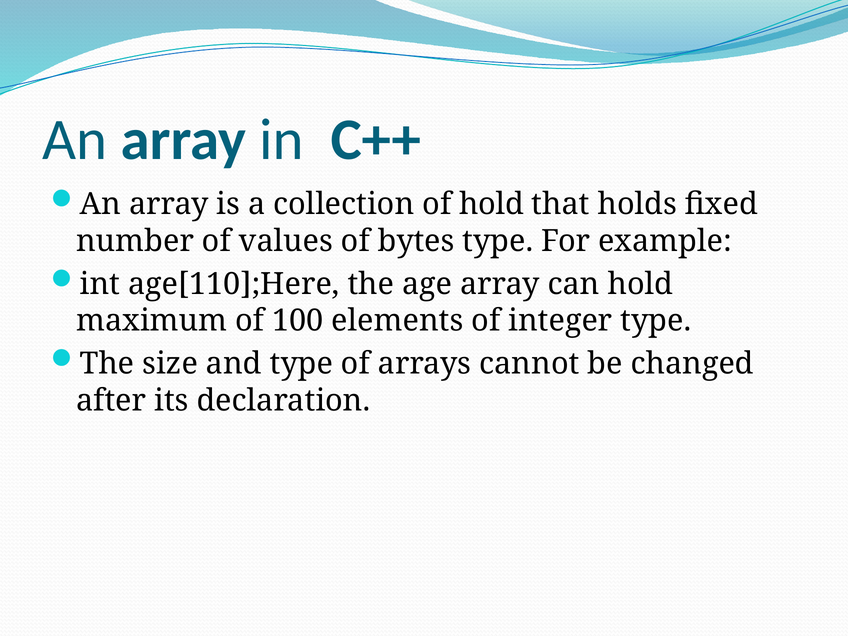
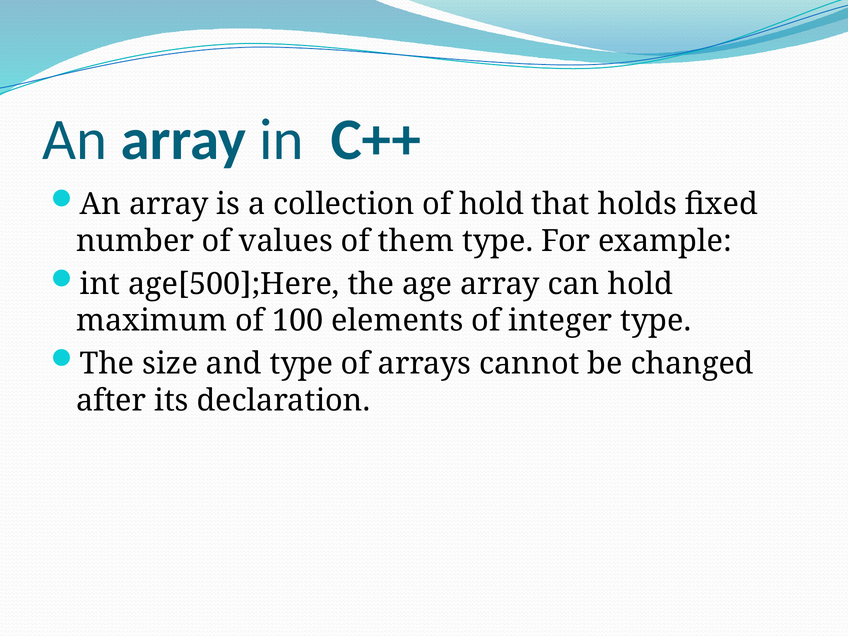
bytes: bytes -> them (416, 241)
age[110];Here: age[110];Here -> age[500];Here (234, 284)
